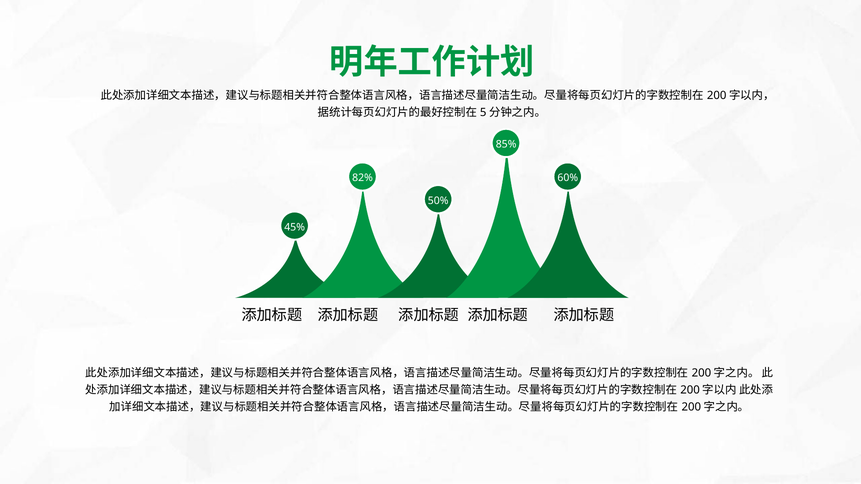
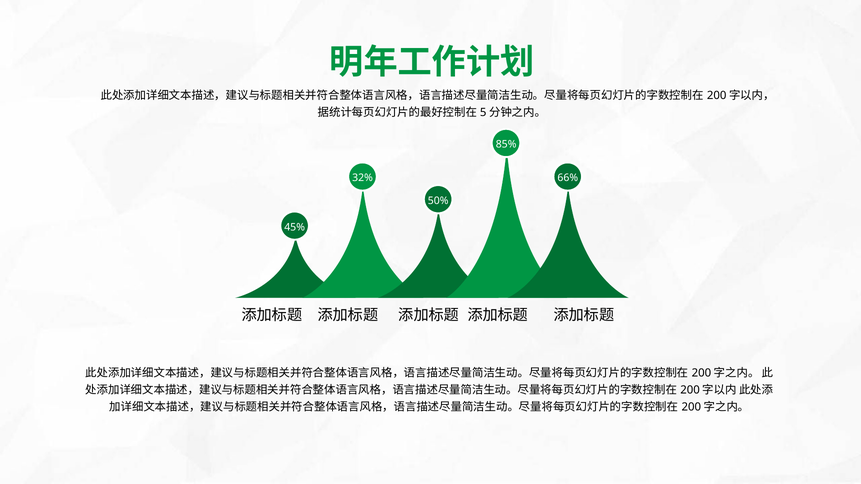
82%: 82% -> 32% (363, 178)
60%: 60% -> 66% (568, 178)
